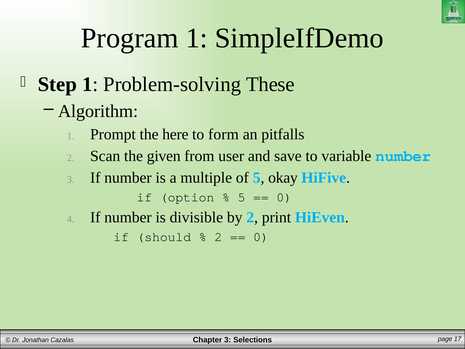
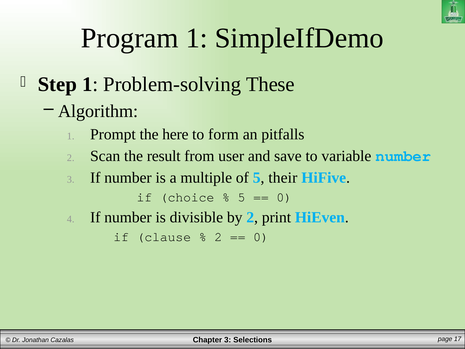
given: given -> result (164, 156)
okay: okay -> their (283, 178)
option: option -> choice (187, 197)
should: should -> clause (164, 237)
